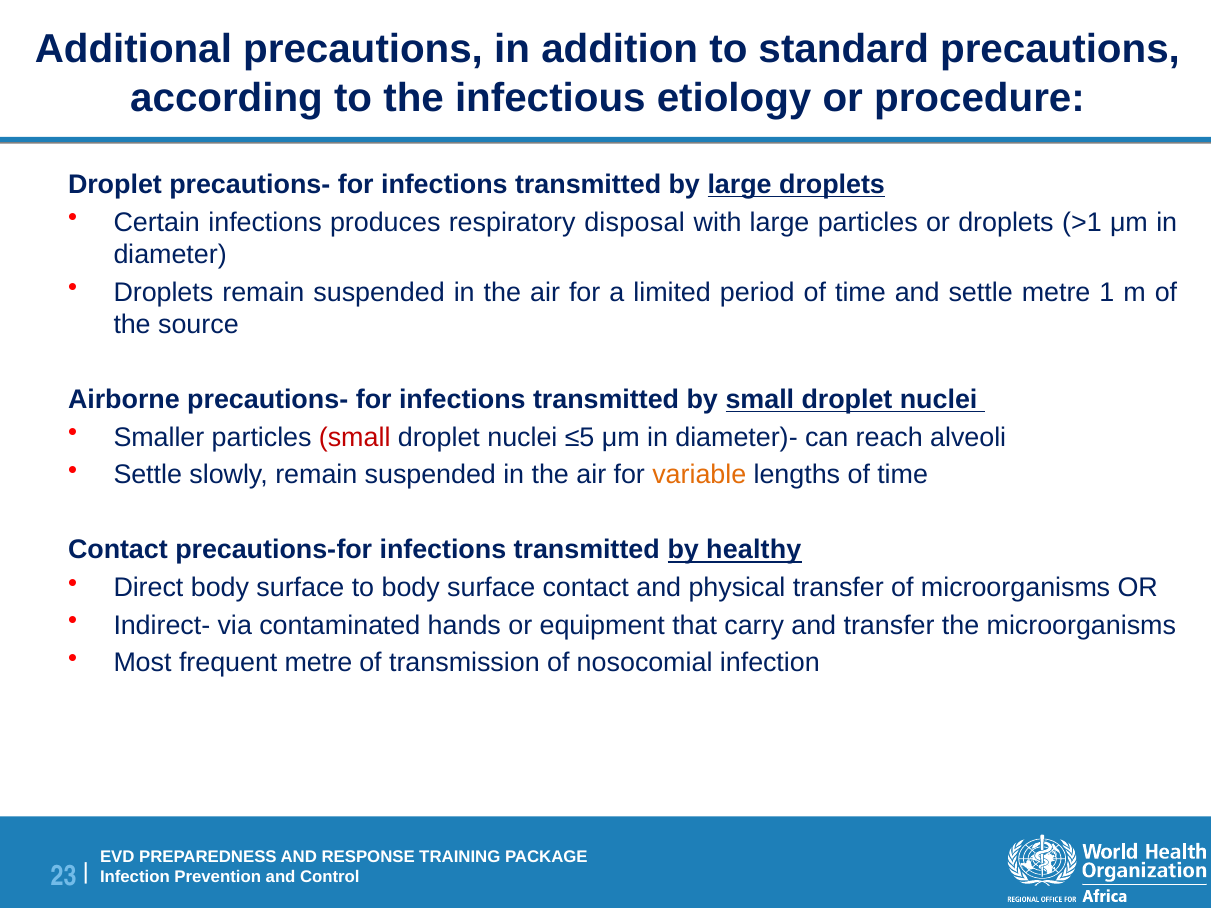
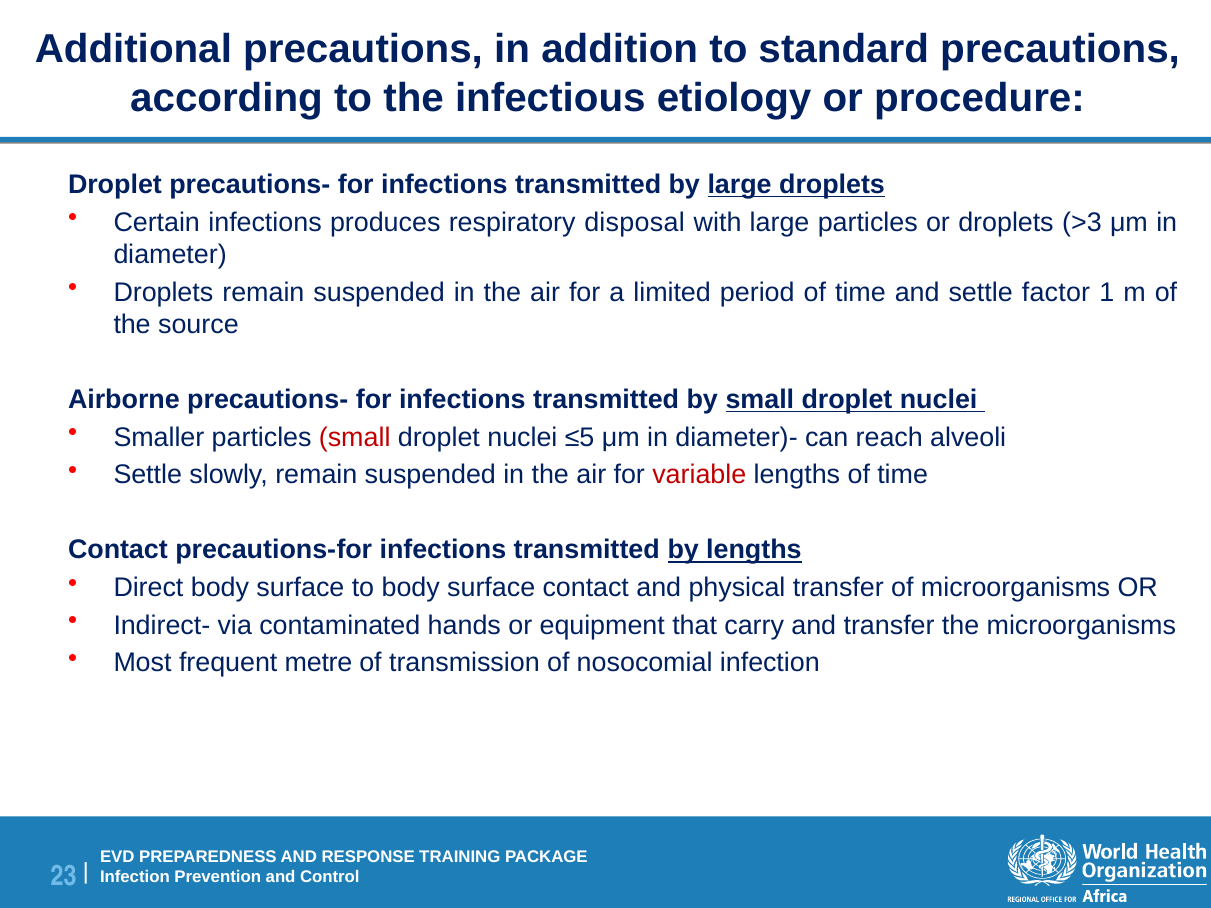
>1: >1 -> >3 (1082, 222)
settle metre: metre -> factor (1056, 292)
variable colour: orange -> red (699, 475)
by healthy: healthy -> lengths (754, 550)
